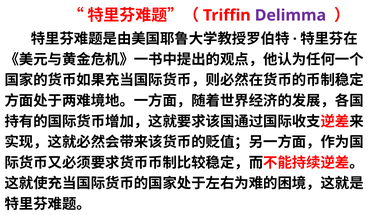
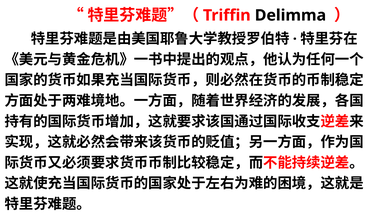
Delimma colour: purple -> black (290, 15)
